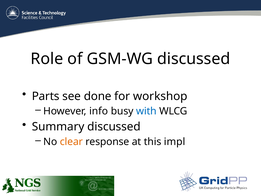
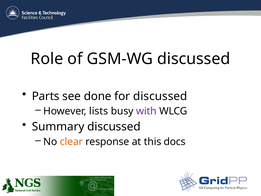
for workshop: workshop -> discussed (160, 96)
info: info -> lists (99, 111)
with colour: blue -> purple (146, 111)
impl: impl -> docs (175, 142)
